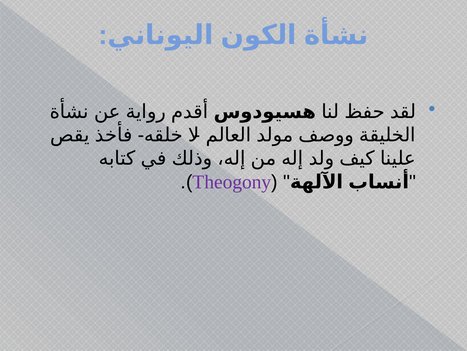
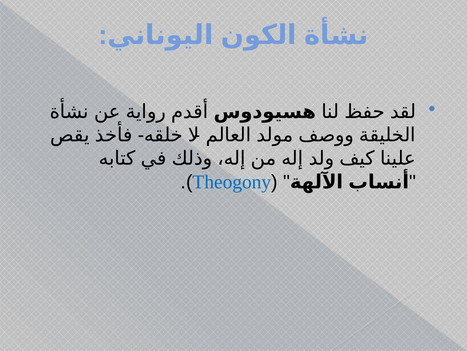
Theogony colour: purple -> blue (232, 182)
